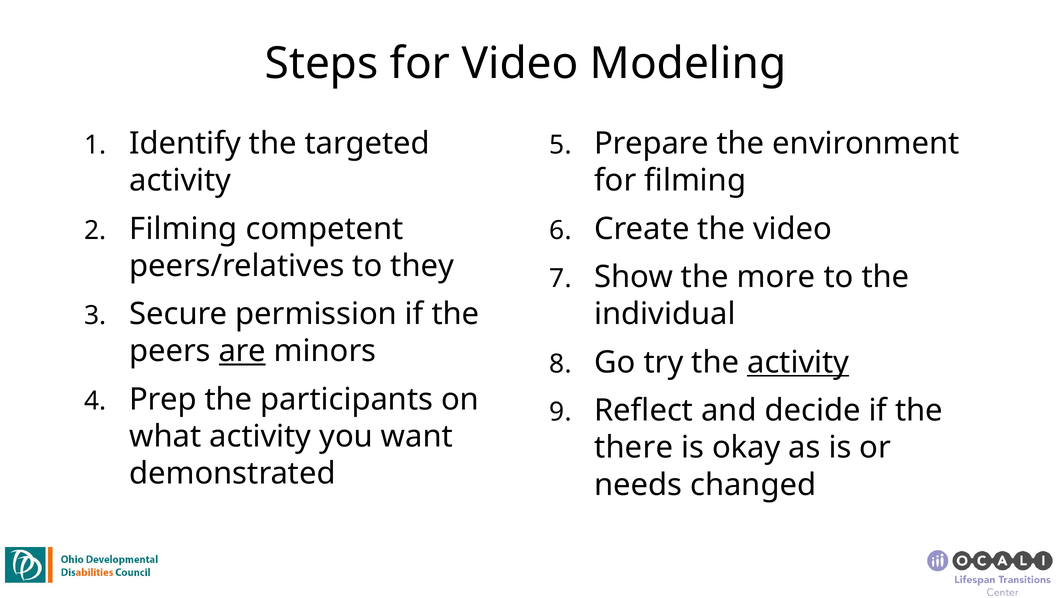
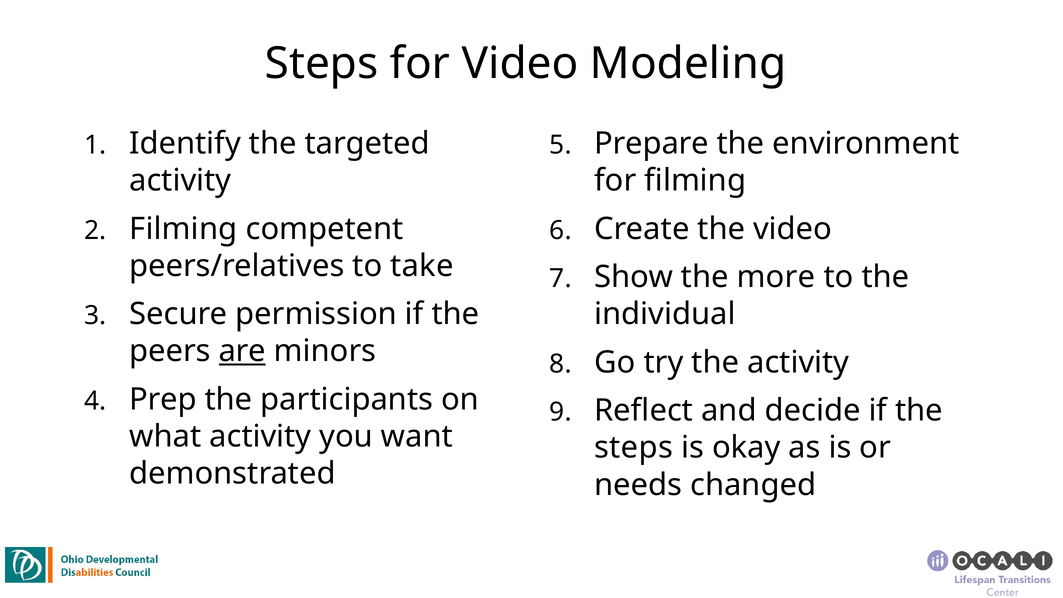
they: they -> take (422, 266)
activity underline: present -> none (798, 362)
there: there -> steps (634, 448)
